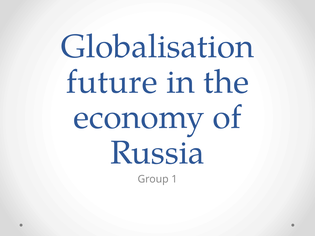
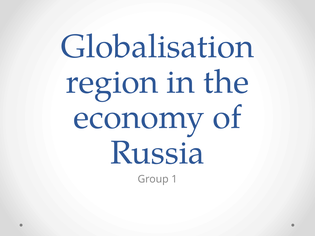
future: future -> region (112, 82)
